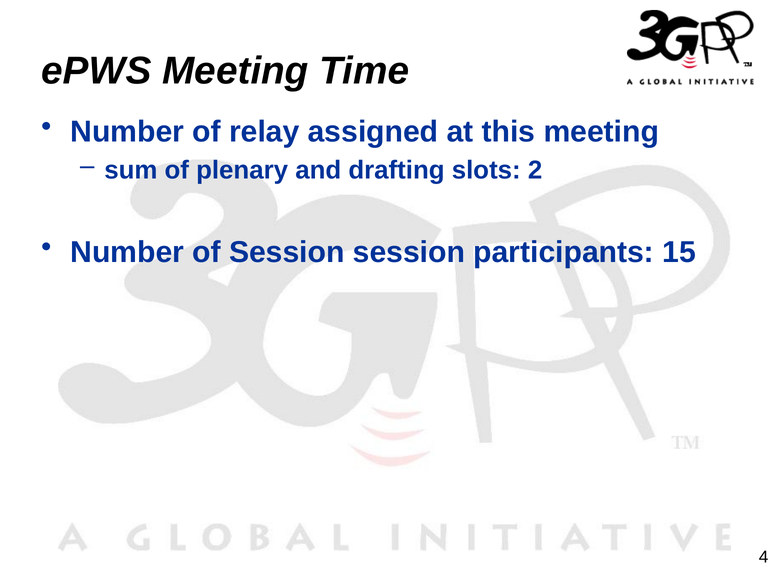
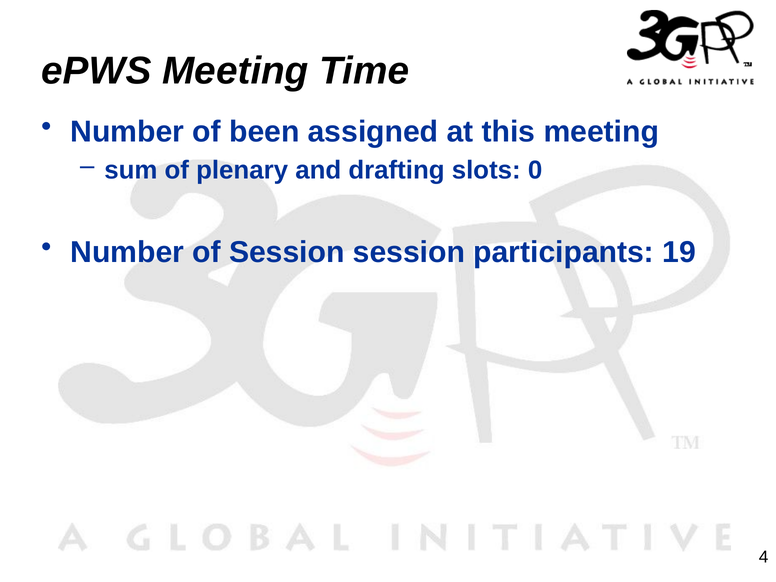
relay: relay -> been (264, 132)
2: 2 -> 0 (535, 170)
15: 15 -> 19 (679, 252)
